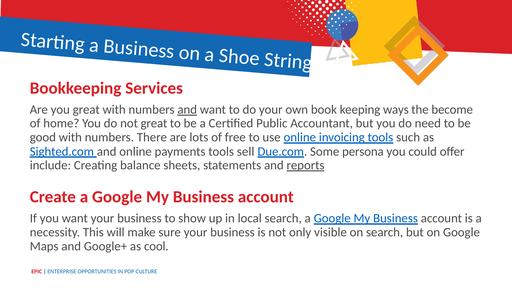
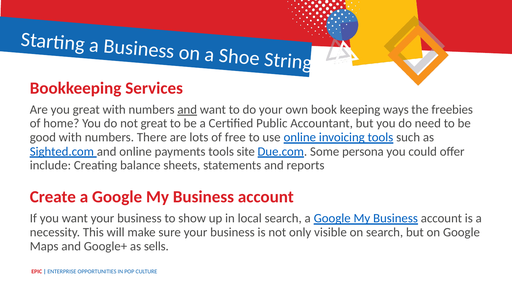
become: become -> freebies (452, 110)
sell: sell -> site (246, 151)
reports underline: present -> none (306, 165)
cool: cool -> sells (156, 246)
